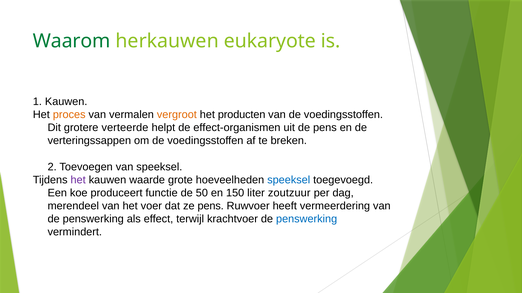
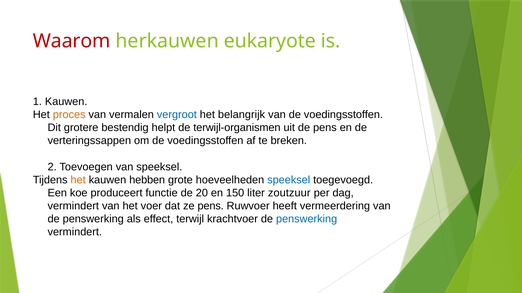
Waarom colour: green -> red (72, 41)
vergroot colour: orange -> blue (177, 115)
producten: producten -> belangrijk (242, 115)
verteerde: verteerde -> bestendig (125, 128)
effect-organismen: effect-organismen -> terwijl-organismen (237, 128)
het colour: purple -> orange (78, 180)
waarde: waarde -> hebben (147, 180)
50: 50 -> 20 (202, 193)
merendeel: merendeel -> vermindert (73, 206)
